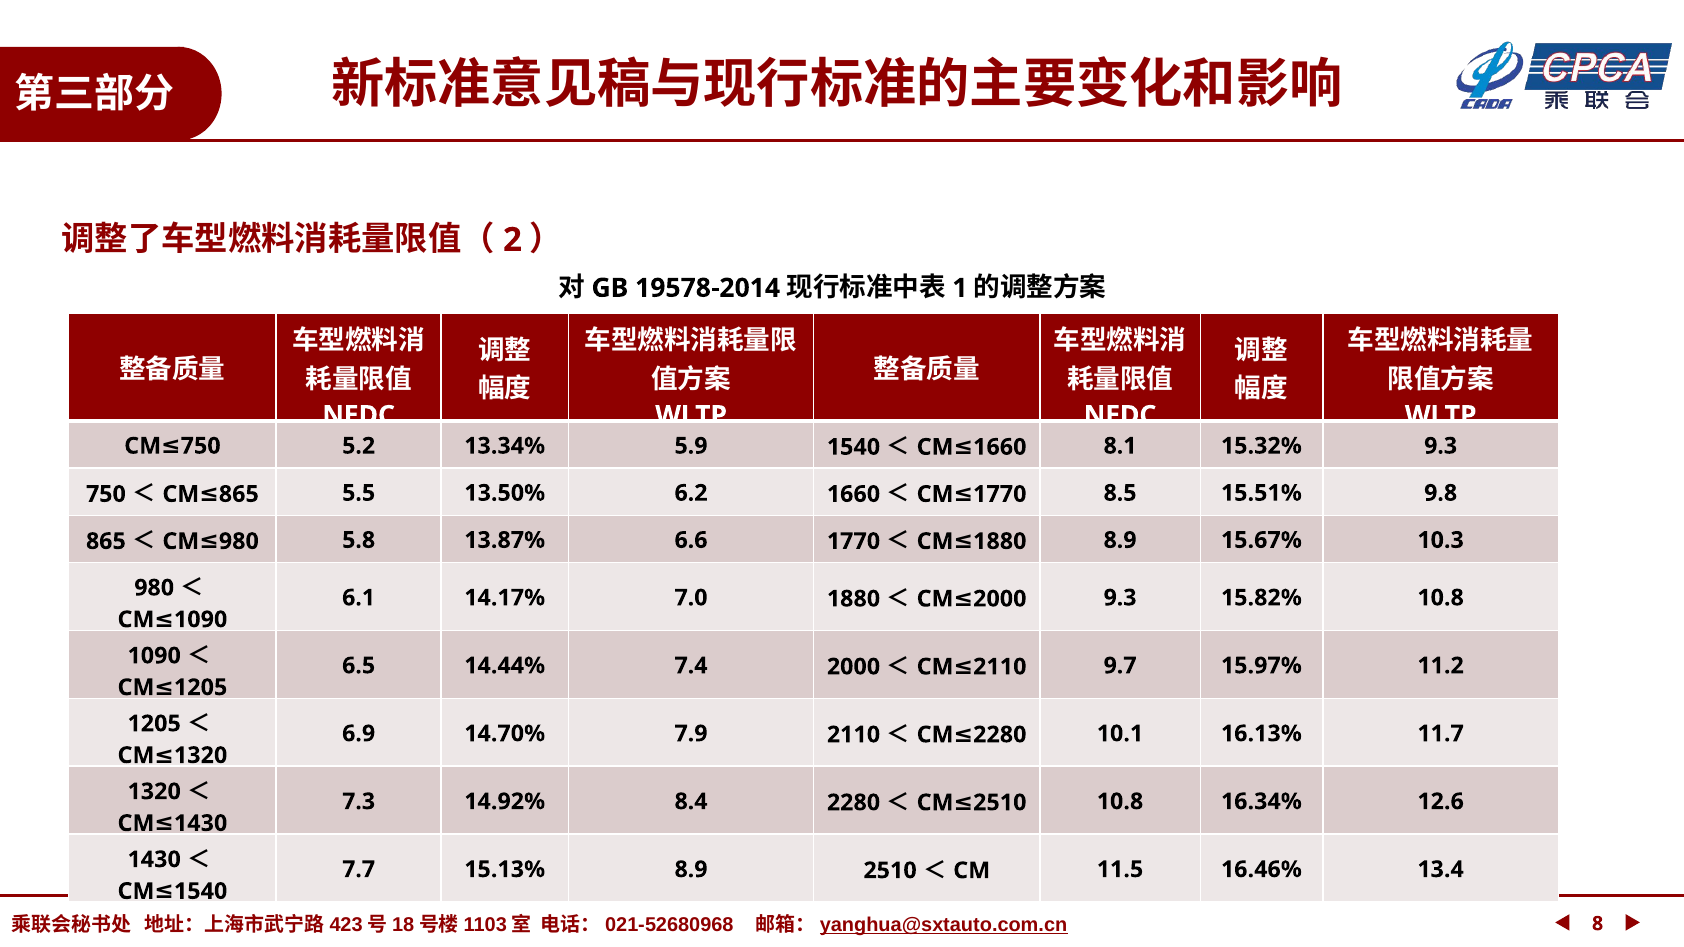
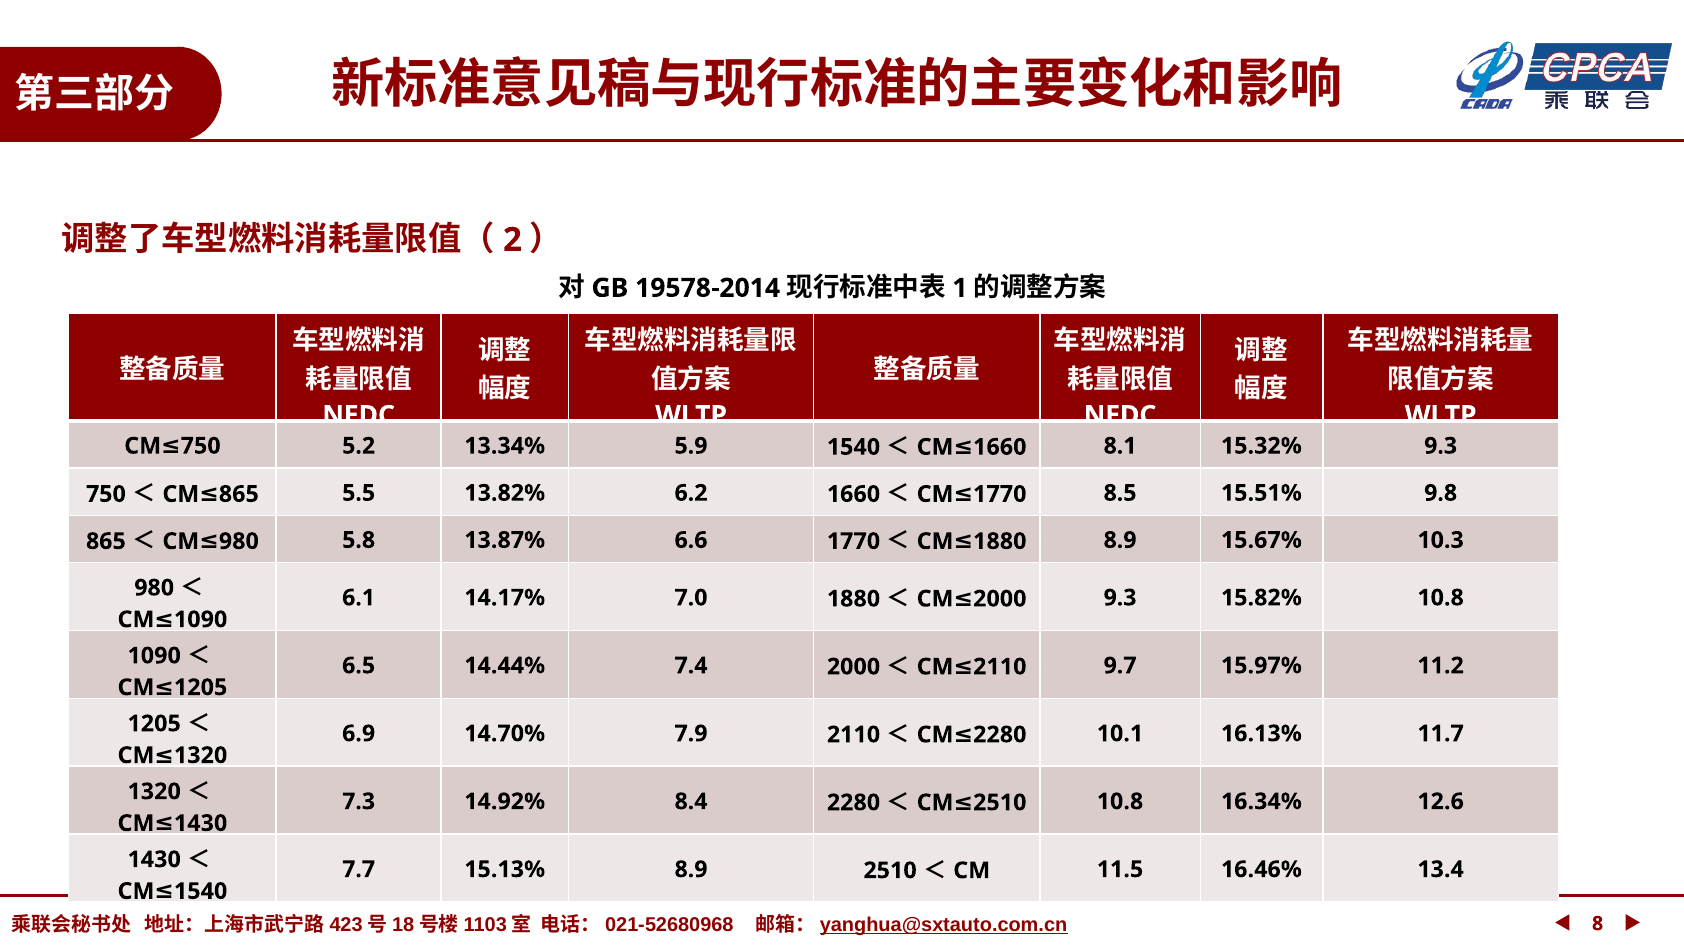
13.50%: 13.50% -> 13.82% (505, 493)
